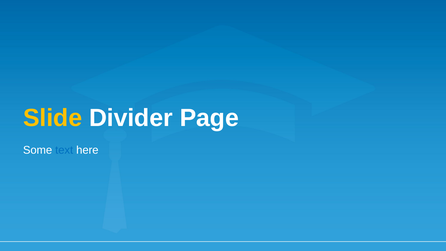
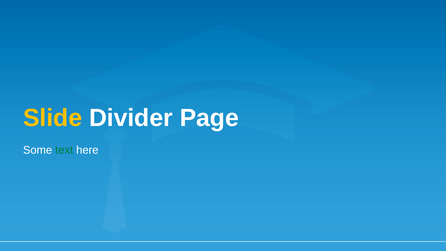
text colour: blue -> green (64, 150)
